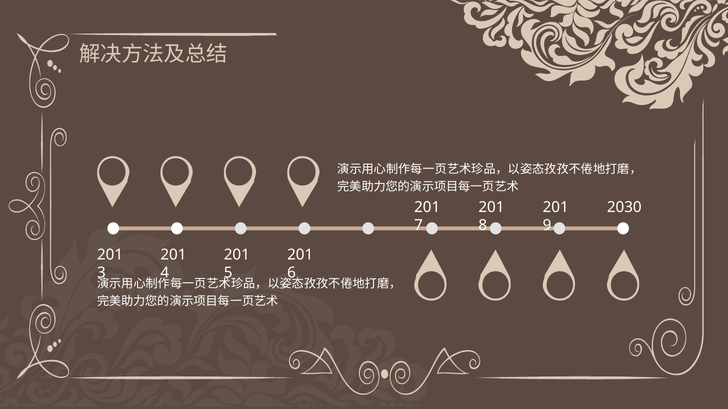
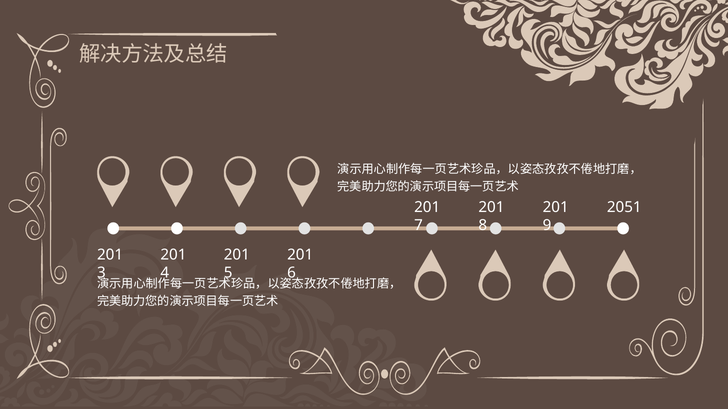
2030: 2030 -> 2051 (624, 207)
